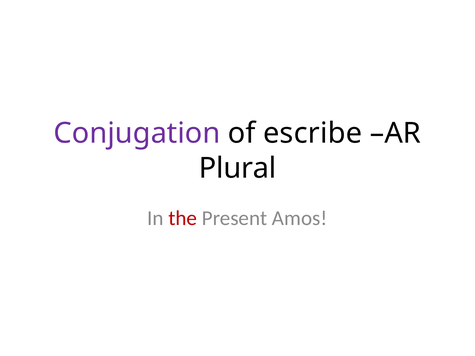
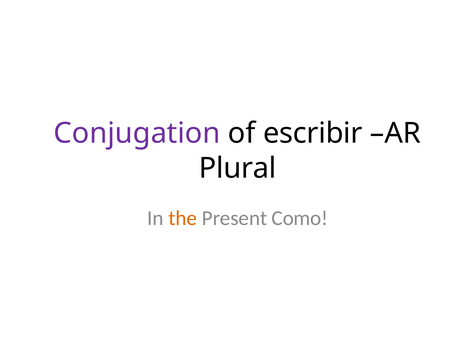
escribe: escribe -> escribir (313, 133)
the colour: red -> orange (183, 218)
Amos: Amos -> Como (300, 218)
